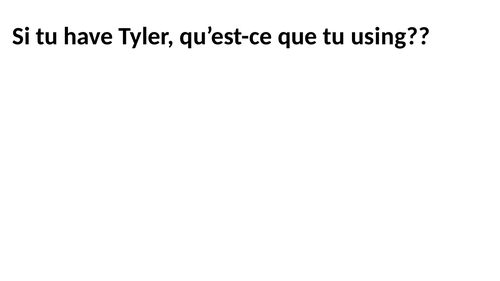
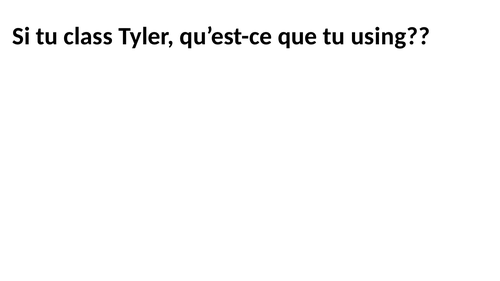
have: have -> class (88, 36)
